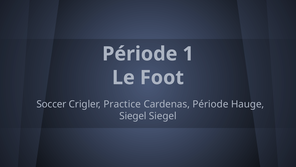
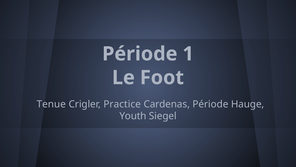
Soccer: Soccer -> Tenue (51, 104)
Siegel: Siegel -> Youth (133, 116)
